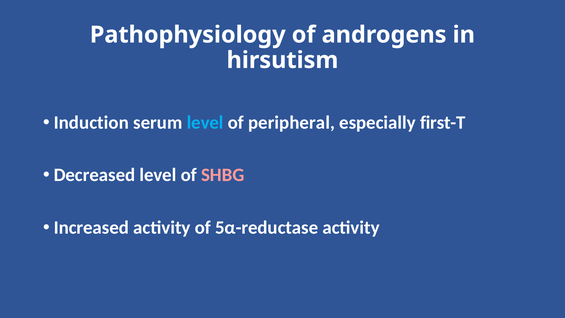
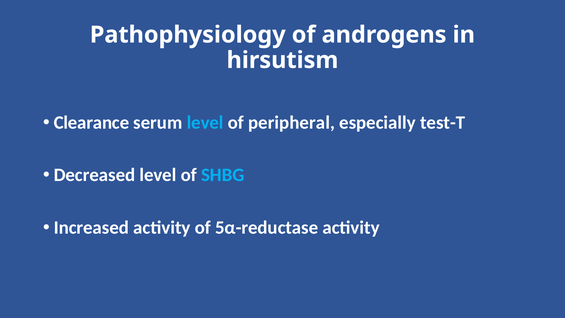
Induction: Induction -> Clearance (91, 122)
first-T: first-T -> test-T (443, 122)
SHBG colour: pink -> light blue (223, 175)
